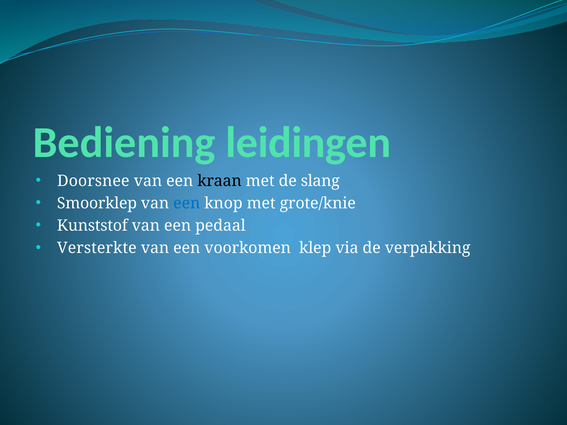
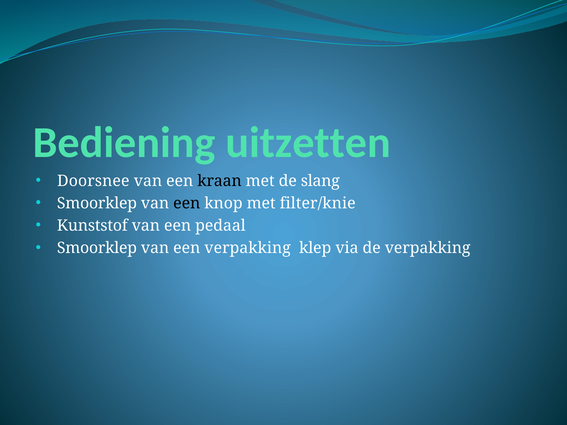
leidingen: leidingen -> uitzetten (308, 143)
een colour: blue -> black (187, 203)
grote/knie: grote/knie -> filter/knie (318, 203)
Versterkte: Versterkte -> Smoorklep (97, 248)
een voorkomen: voorkomen -> verpakking (248, 248)
